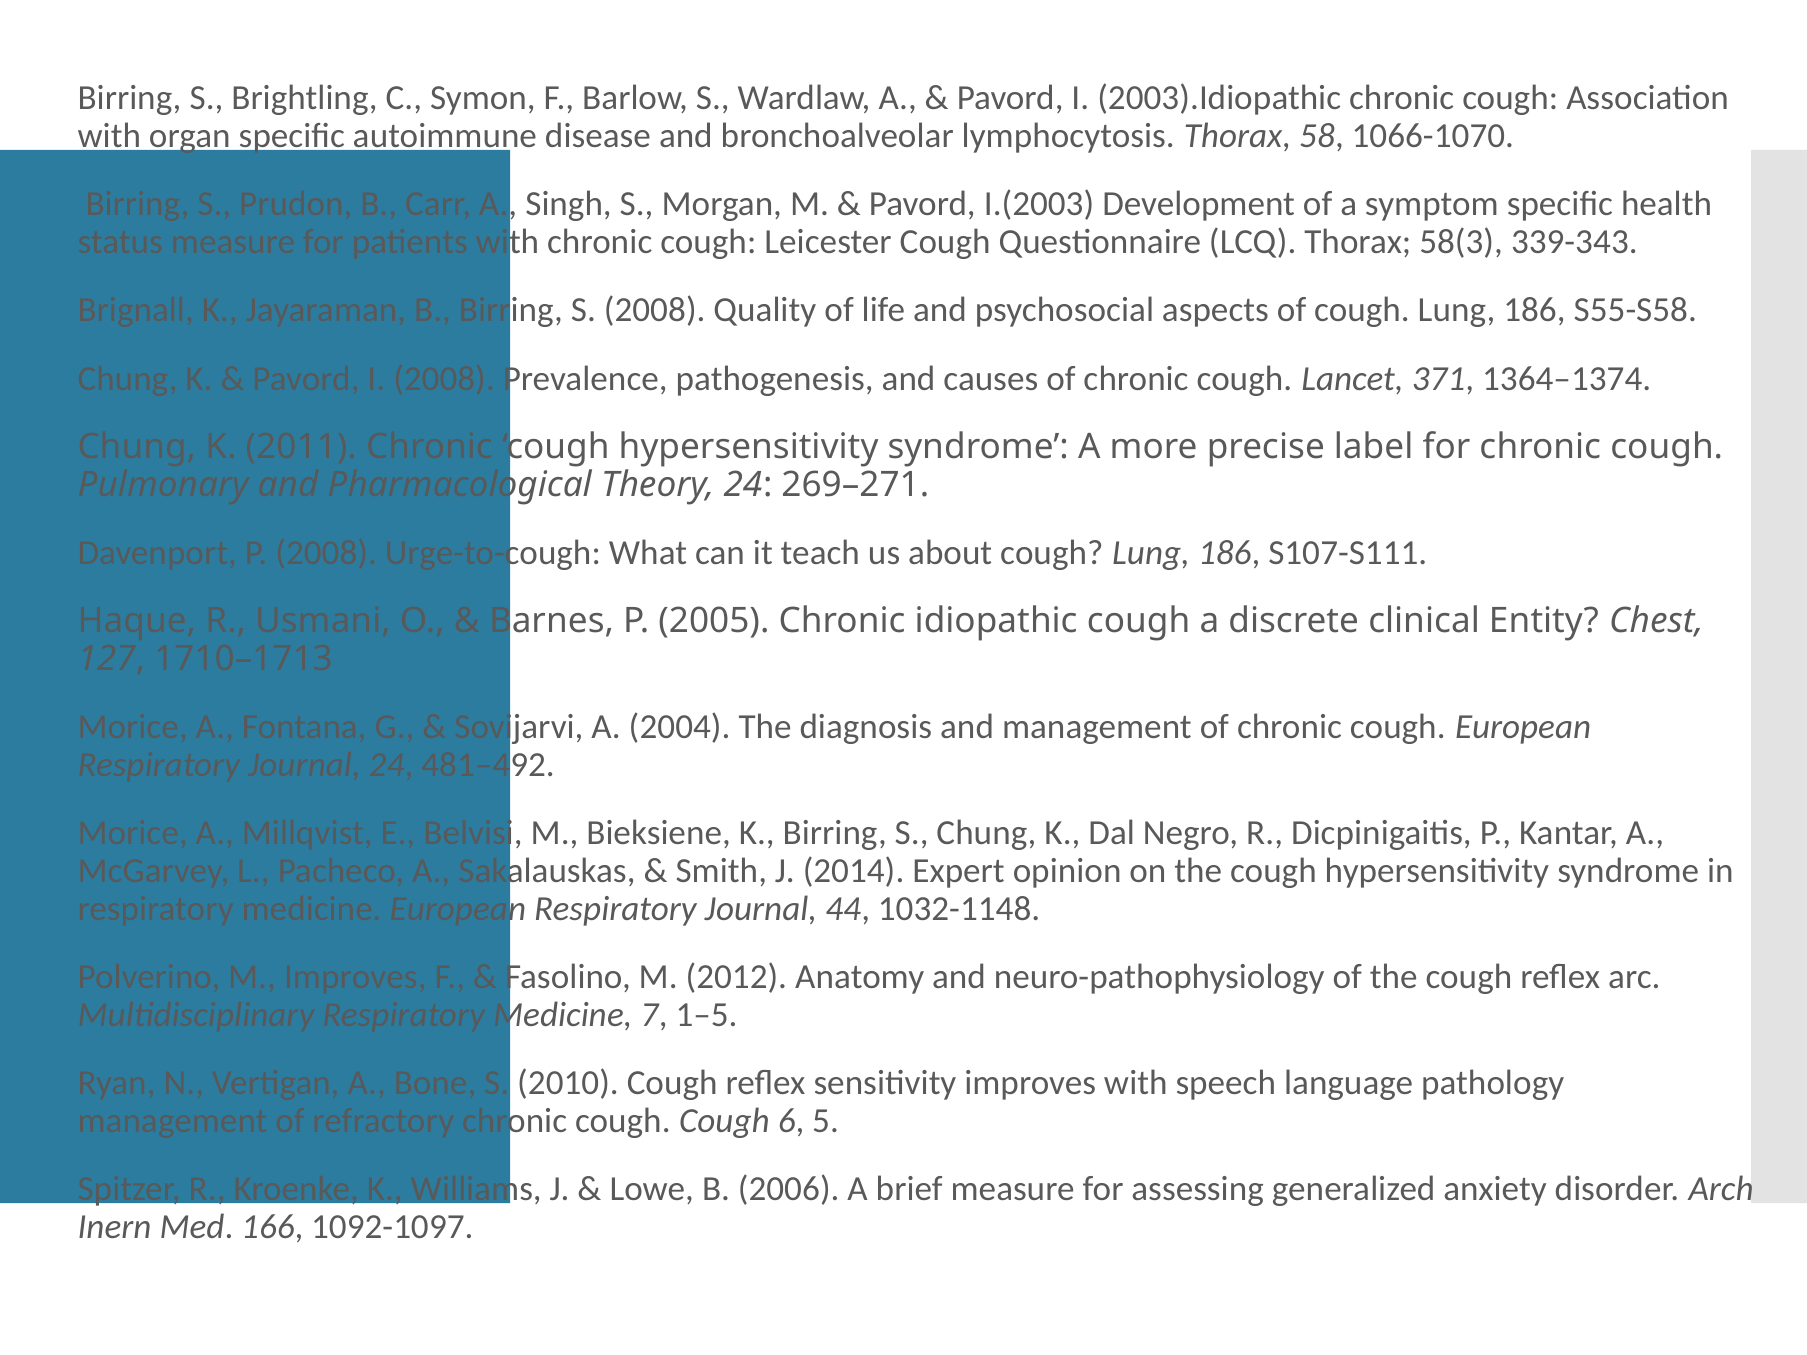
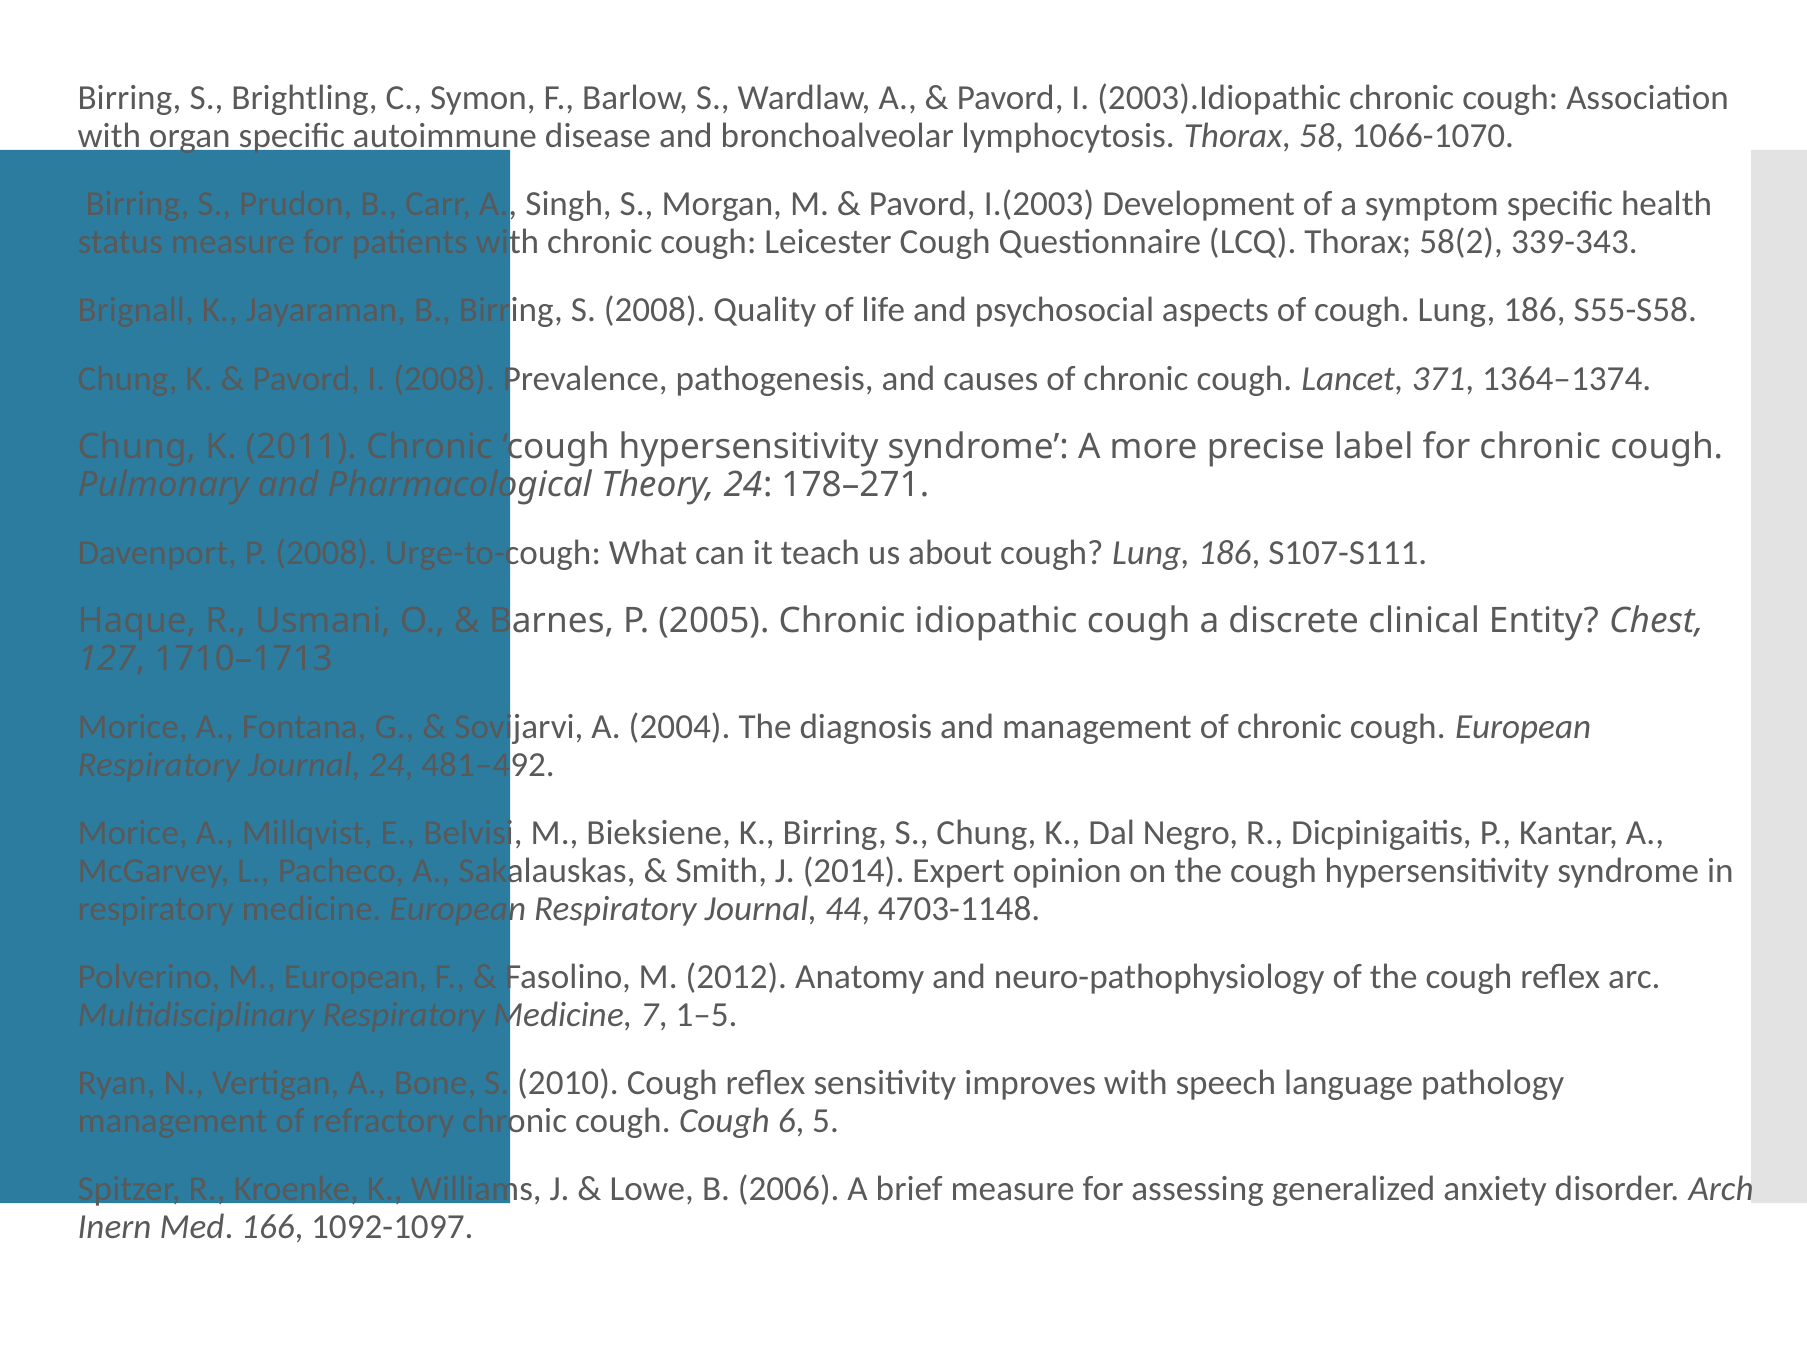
58(3: 58(3 -> 58(2 (1461, 242)
269–271: 269–271 -> 178–271 (855, 485)
1032-1148: 1032-1148 -> 4703-1148 (959, 909)
M Improves: Improves -> European (355, 977)
